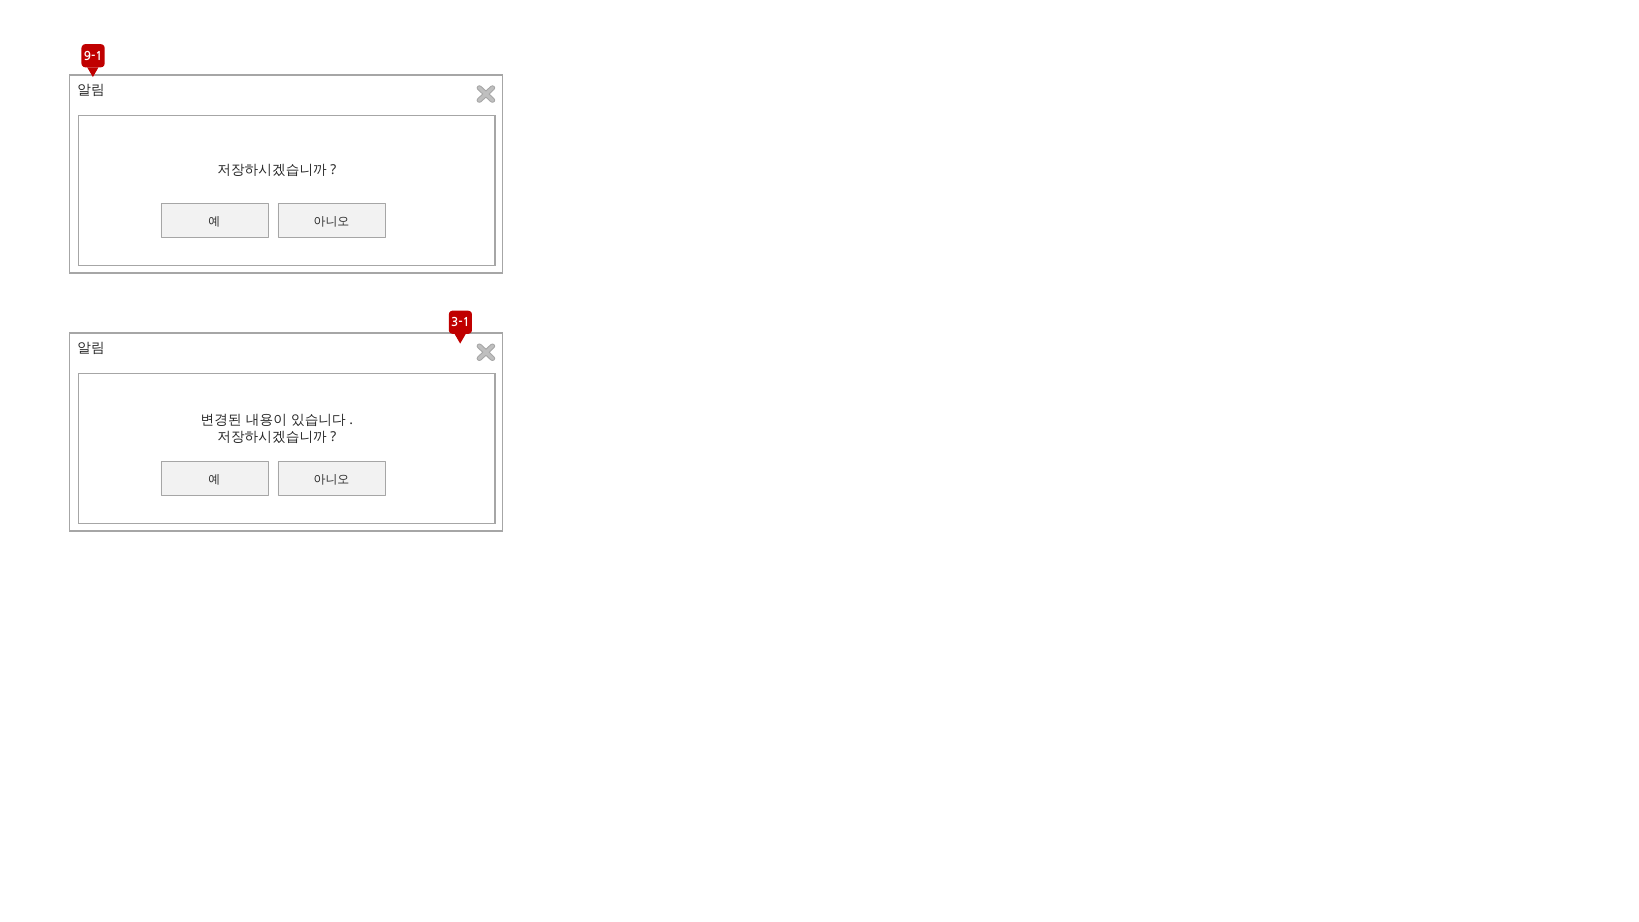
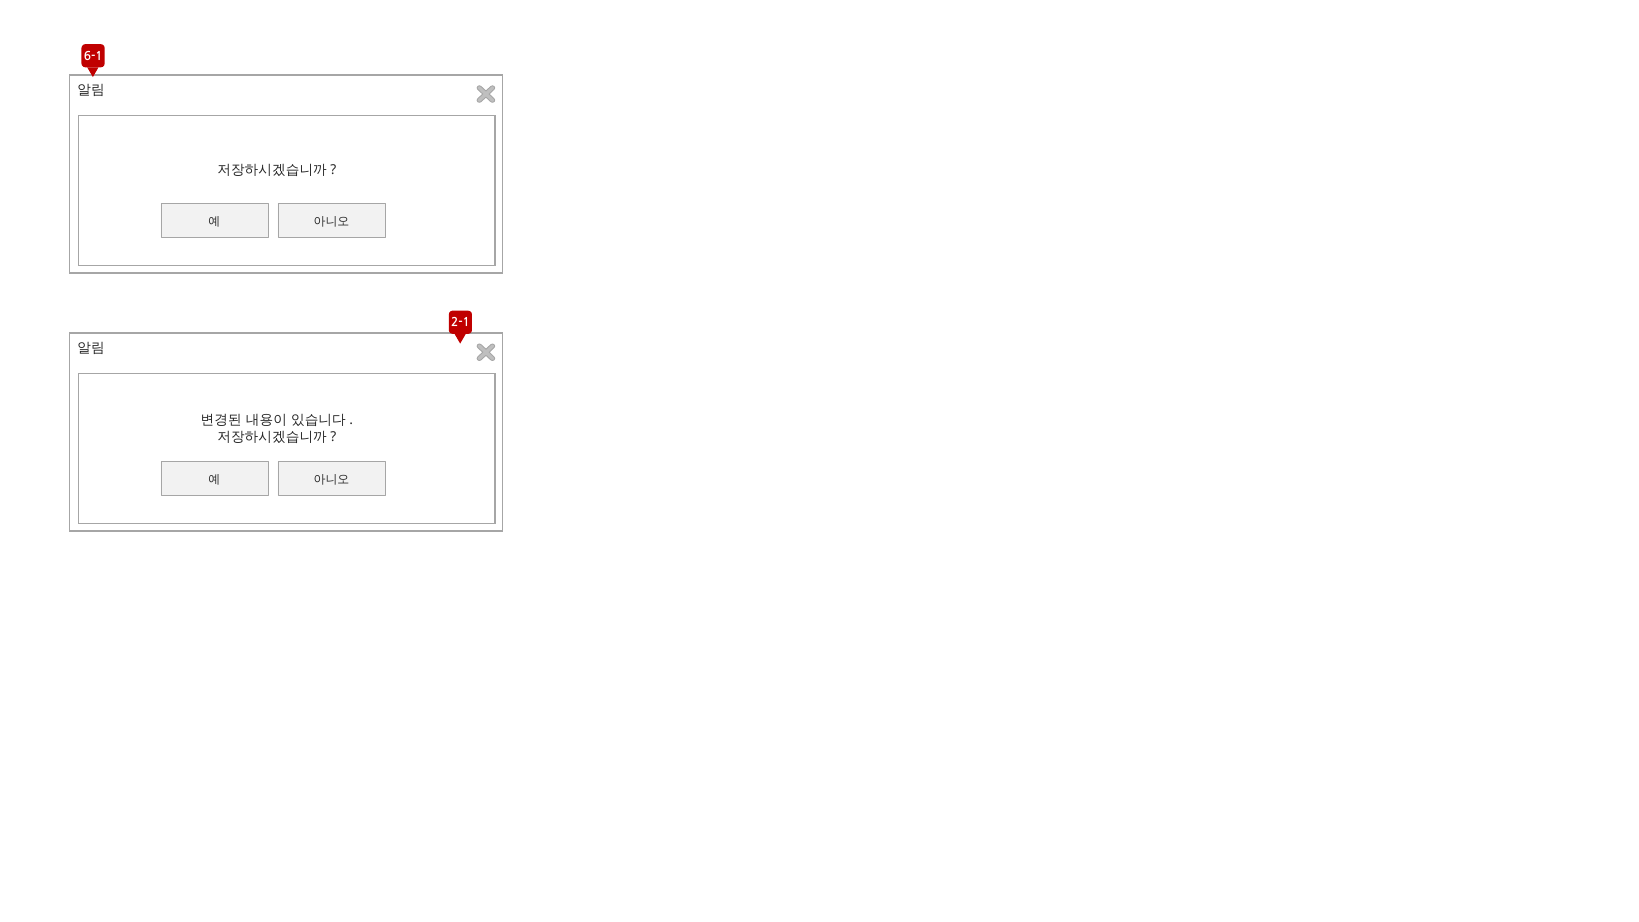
9-1: 9-1 -> 6-1 (93, 56)
3-1: 3-1 -> 2-1 (461, 323)
